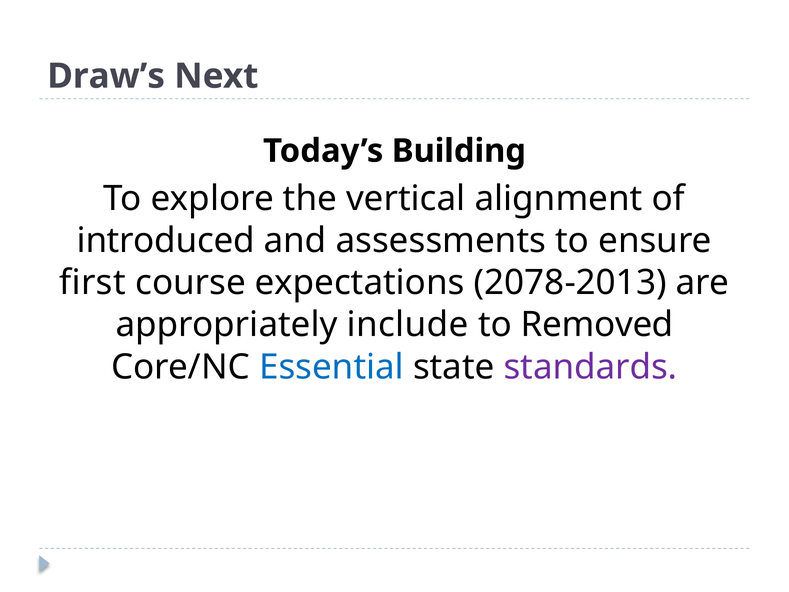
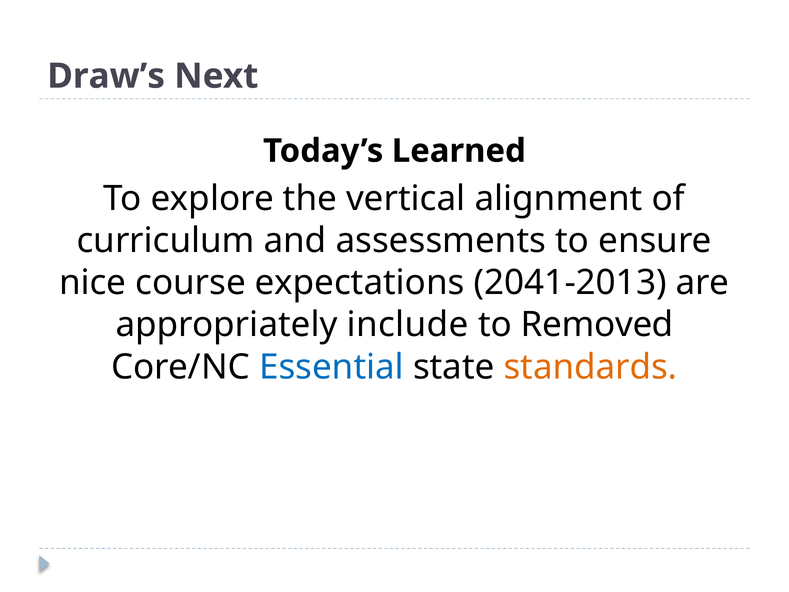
Building: Building -> Learned (459, 151)
introduced: introduced -> curriculum (166, 241)
first: first -> nice (93, 283)
2078-2013: 2078-2013 -> 2041-2013 (570, 283)
standards colour: purple -> orange (591, 367)
